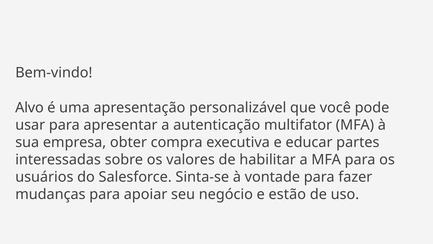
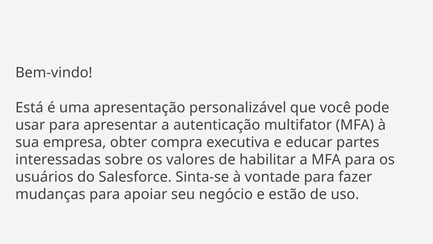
Alvo: Alvo -> Está (29, 107)
